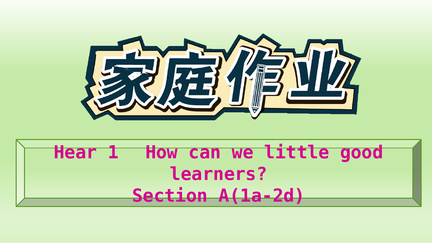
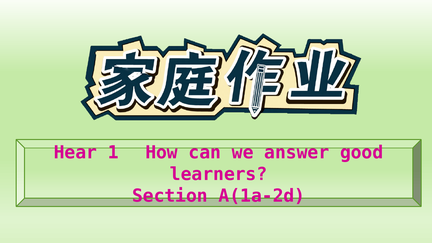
little: little -> answer (297, 153)
